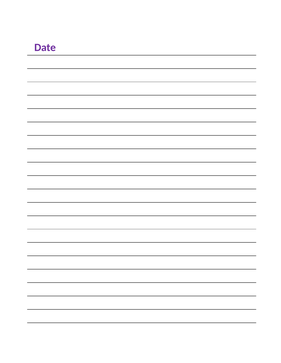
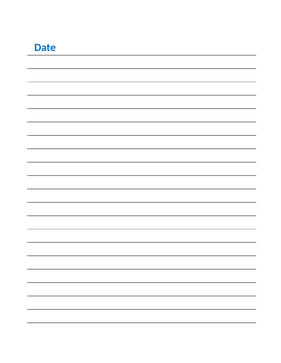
Date colour: purple -> blue (45, 48)
